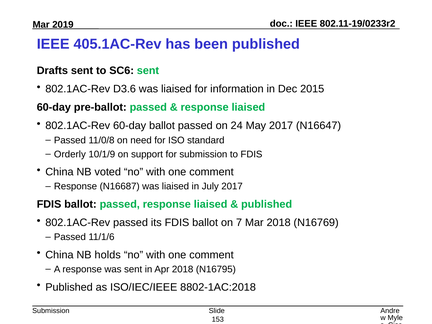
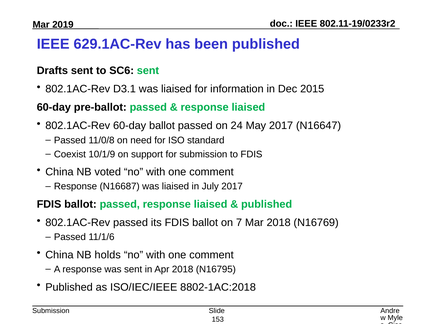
405.1AC-Rev: 405.1AC-Rev -> 629.1AC-Rev (118, 44)
D3.6: D3.6 -> D3.1 (125, 89)
Orderly: Orderly -> Coexist (70, 154)
